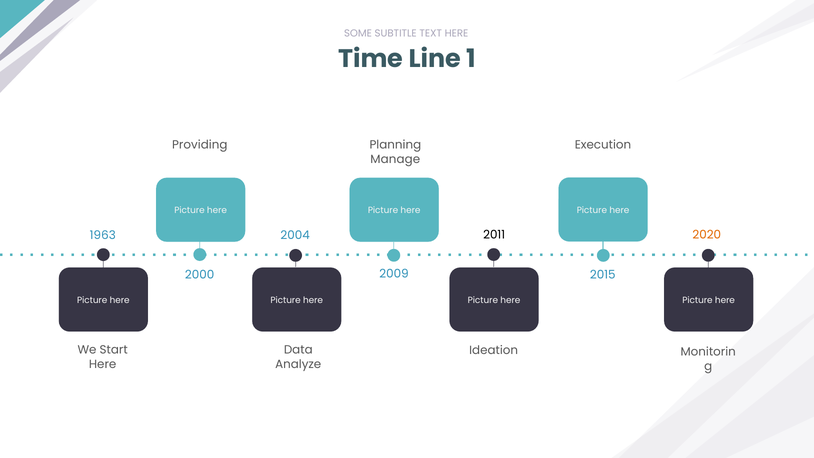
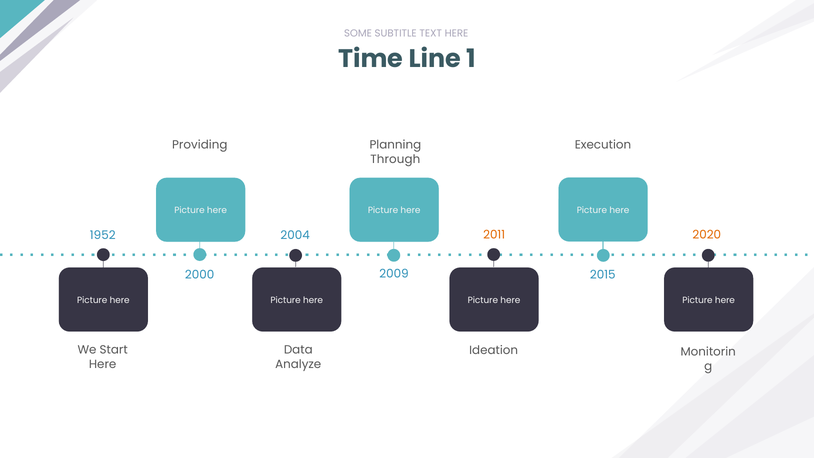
Manage: Manage -> Through (395, 159)
1963: 1963 -> 1952 (103, 235)
2011 colour: black -> orange (494, 235)
